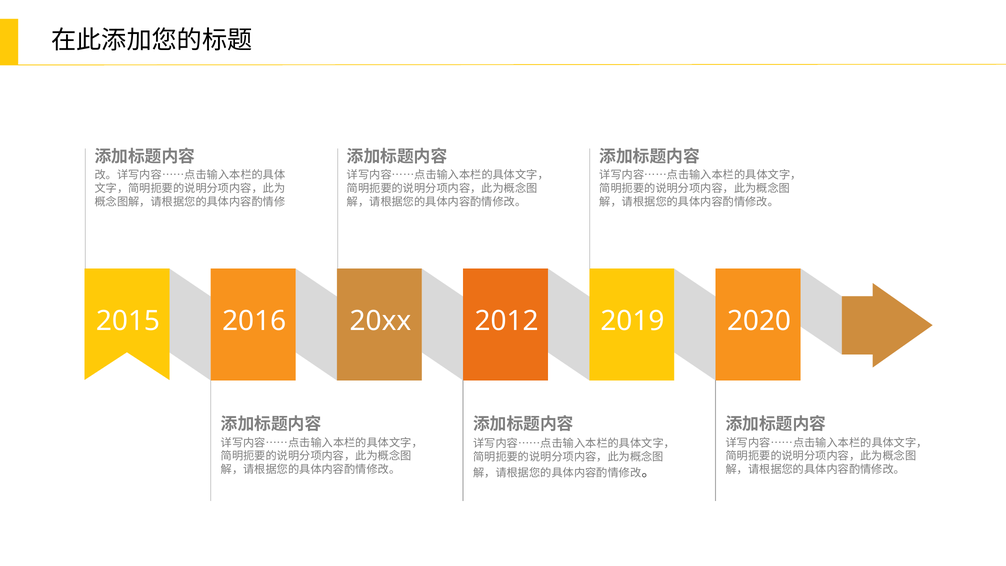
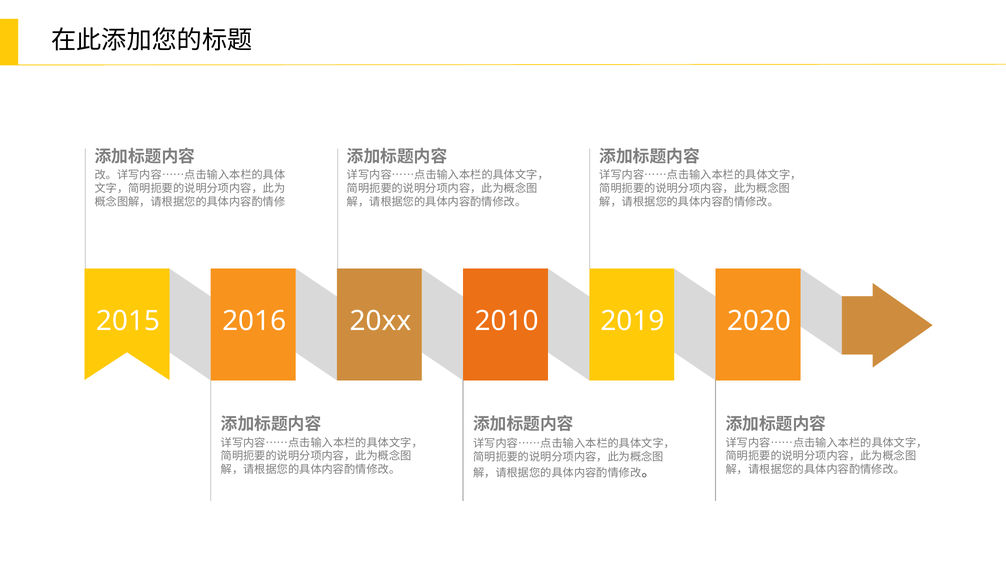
2012: 2012 -> 2010 (507, 321)
